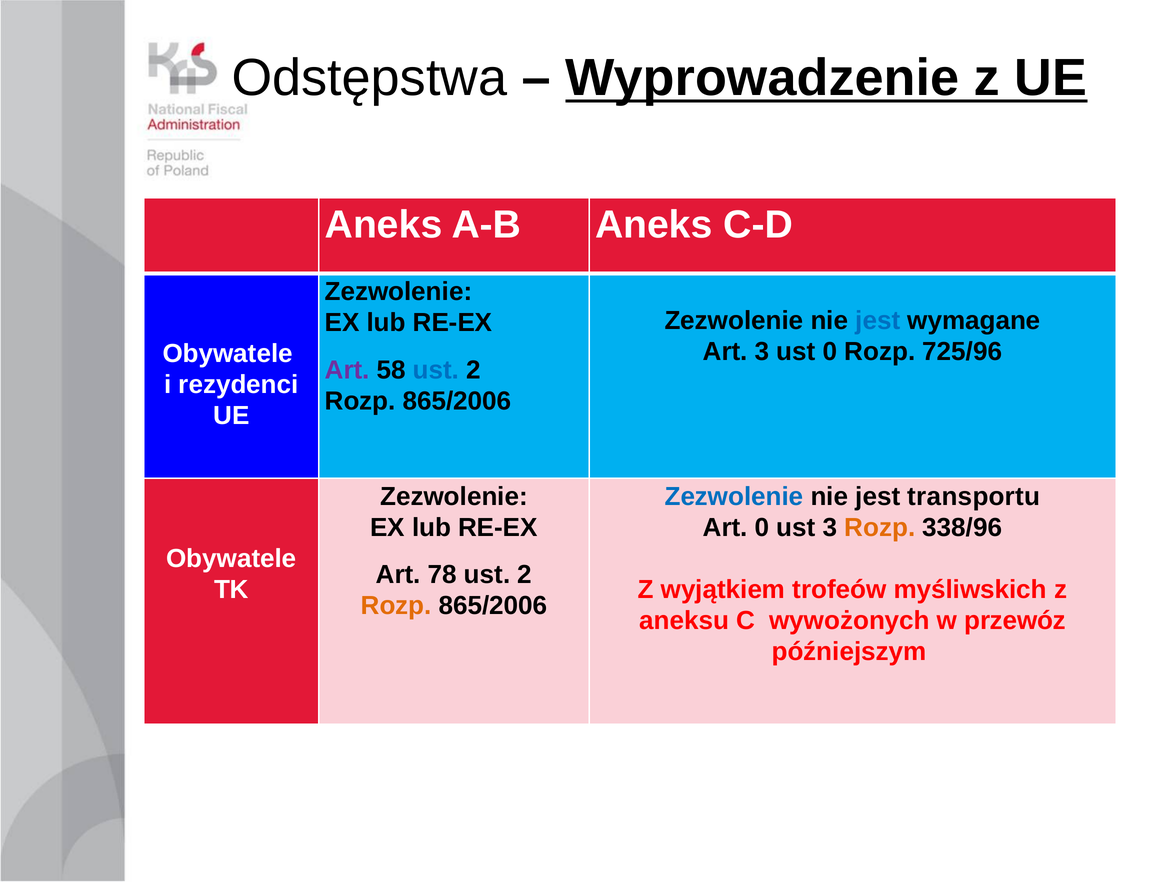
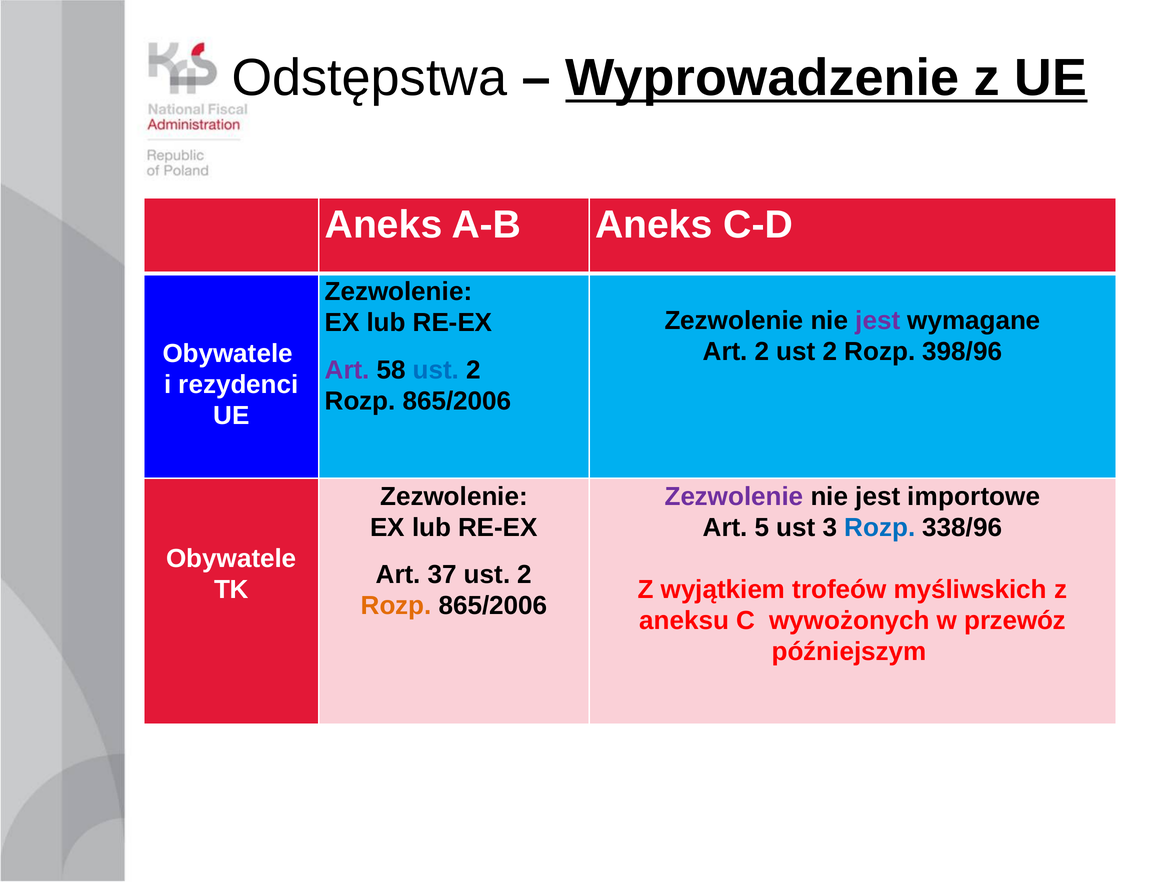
jest colour: blue -> purple (878, 320)
Art 3: 3 -> 2 (762, 351)
0: 0 -> 2 (830, 351)
725/96: 725/96 -> 398/96 (962, 351)
Zezwolenie colour: blue -> purple (734, 496)
transportu: transportu -> importowe (974, 496)
Art 0: 0 -> 5 (762, 527)
Rozp colour: orange -> blue (880, 527)
78: 78 -> 37 (442, 574)
